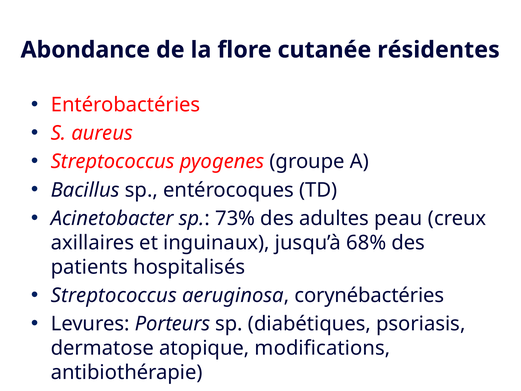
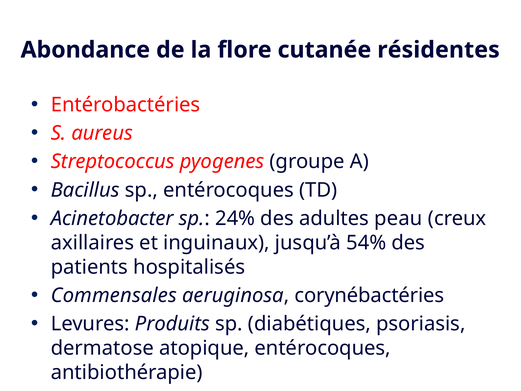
73%: 73% -> 24% (235, 218)
68%: 68% -> 54% (366, 243)
Streptococcus: Streptococcus -> Commensales (114, 295)
Porteurs: Porteurs -> Produits (172, 324)
atopique modifications: modifications -> entérocoques (323, 348)
